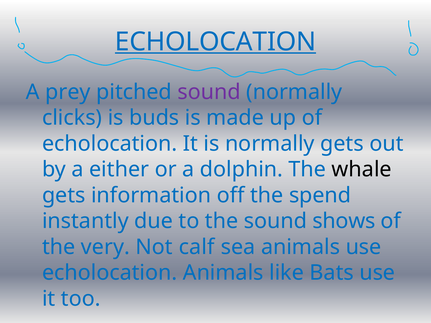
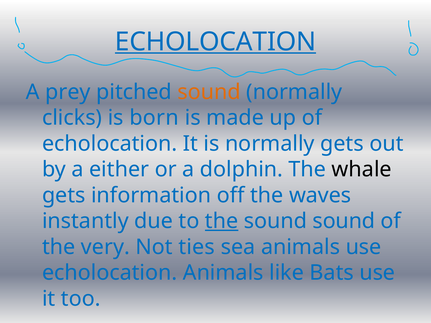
sound colour: purple -> orange (209, 92)
buds: buds -> born (154, 118)
spend: spend -> waves (320, 195)
the underline: none -> present (222, 221)
sound shows: shows -> sound (344, 221)
calf: calf -> ties (197, 247)
